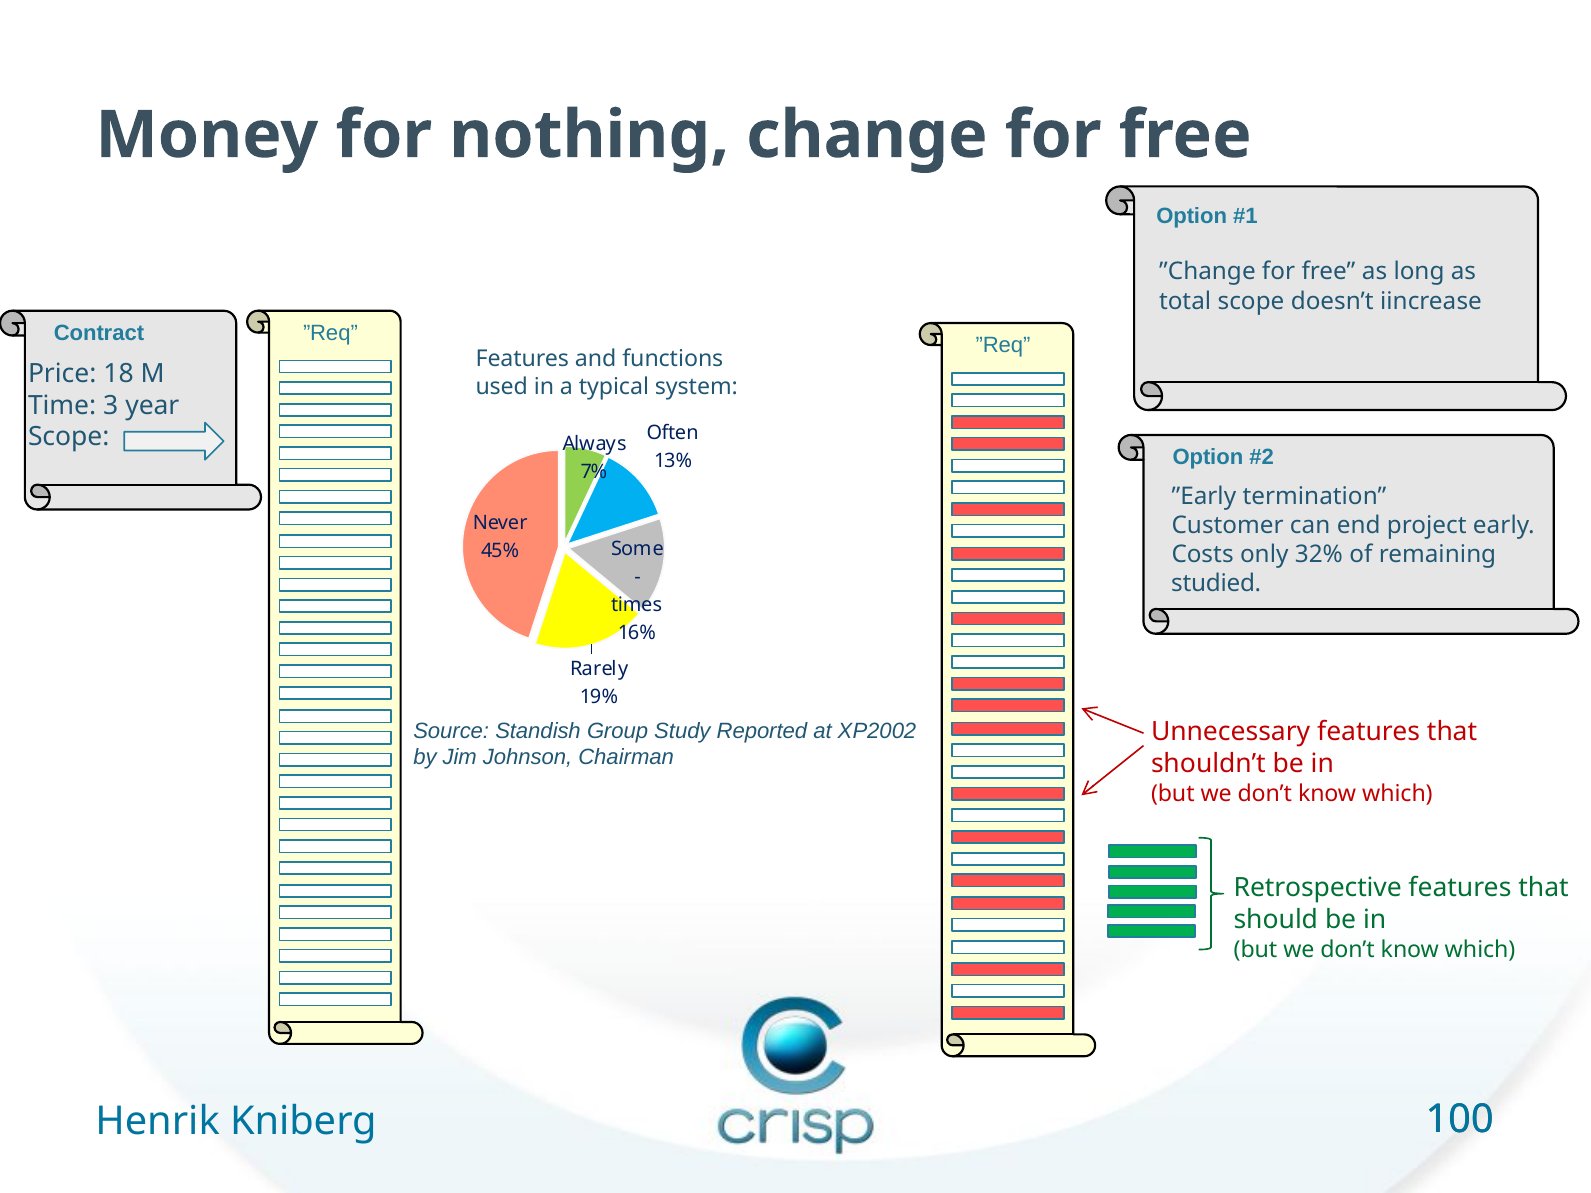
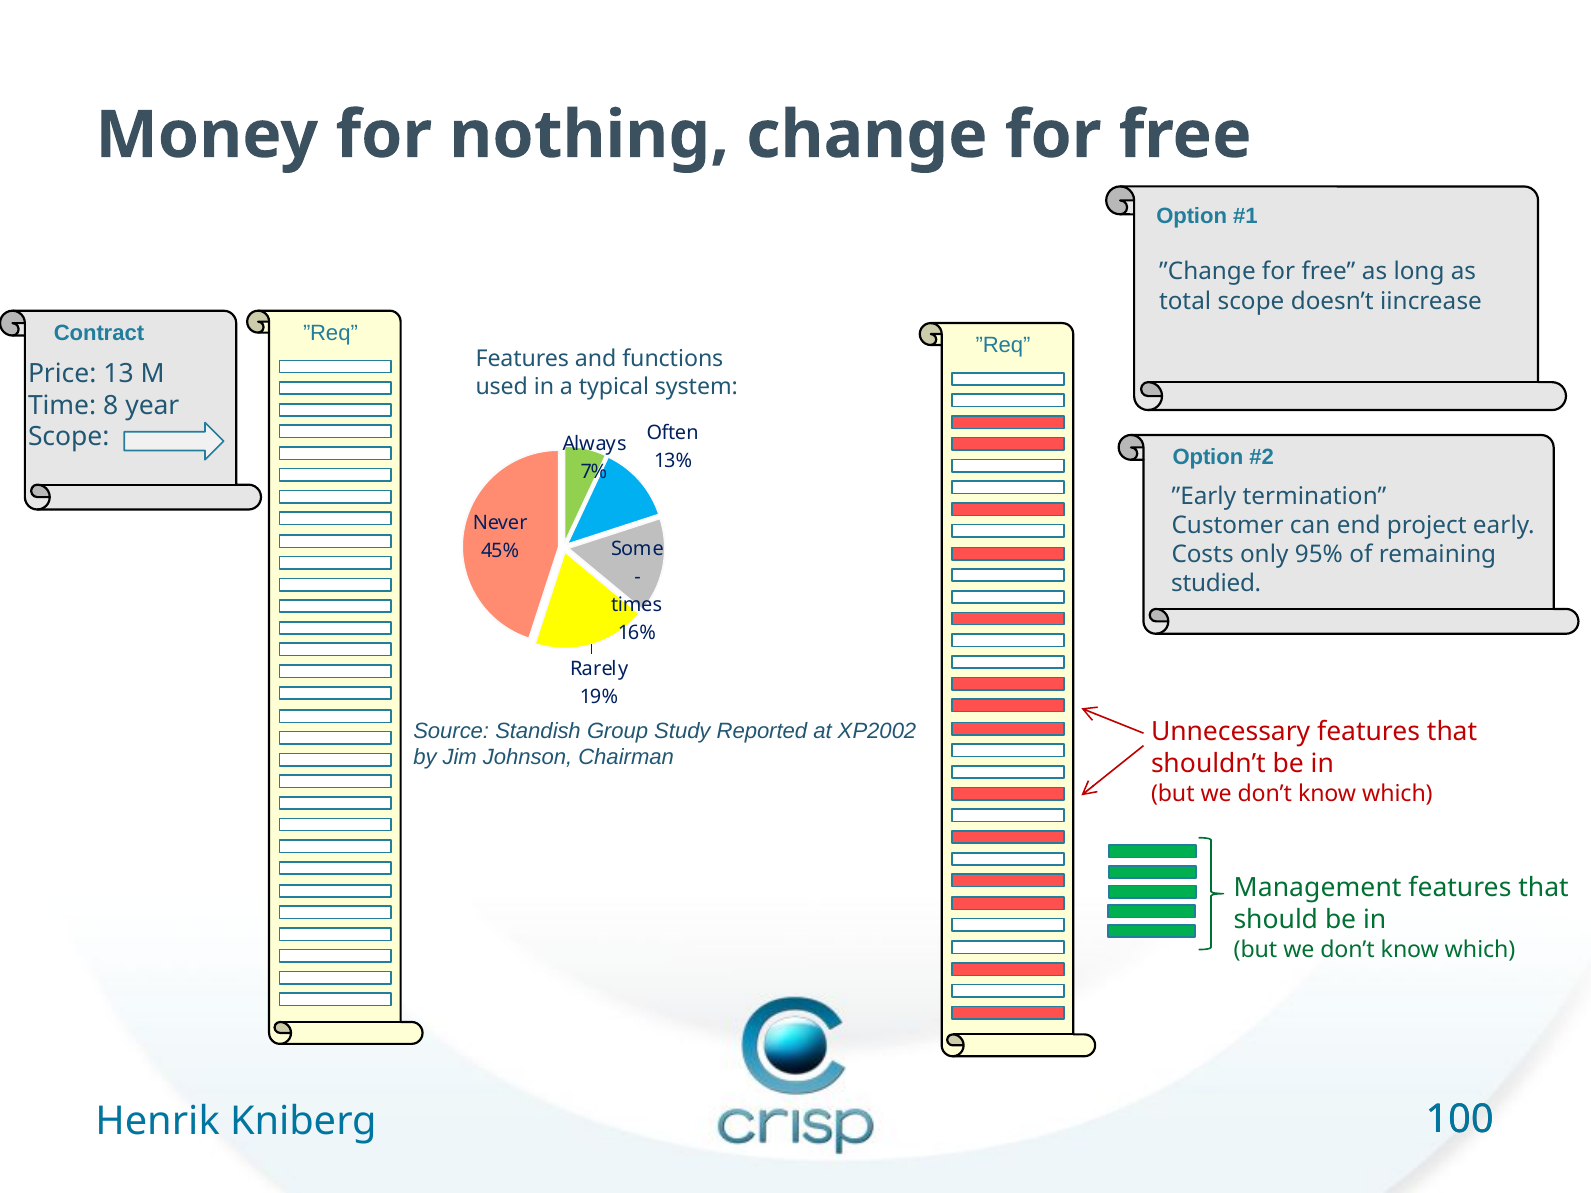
18: 18 -> 13 (118, 374)
3: 3 -> 8 (111, 405)
32%: 32% -> 95% (1319, 555)
Retrospective: Retrospective -> Management (1318, 888)
